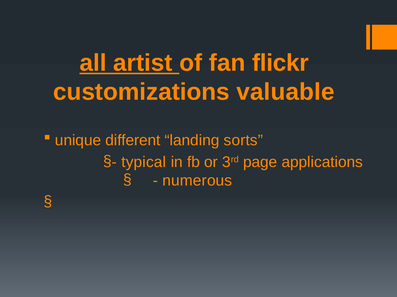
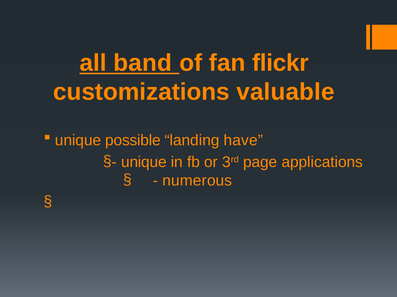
artist: artist -> band (143, 63)
different: different -> possible (133, 141)
sorts: sorts -> have (243, 141)
typical: typical -> unique (144, 162)
